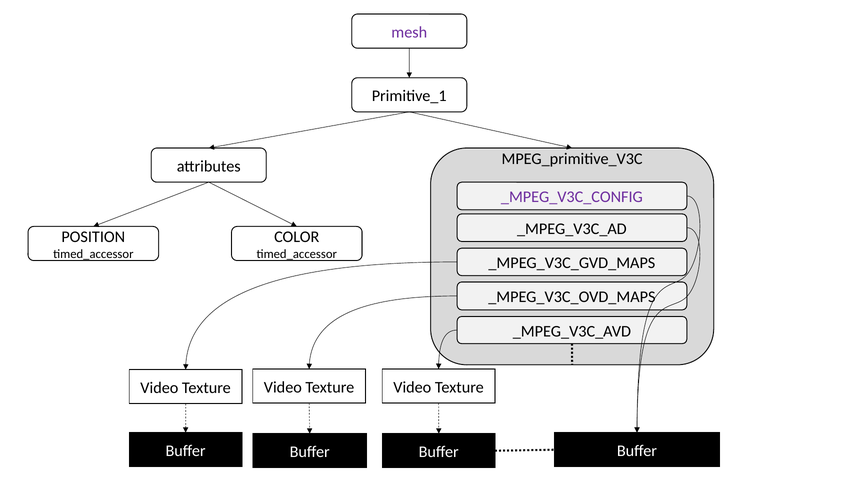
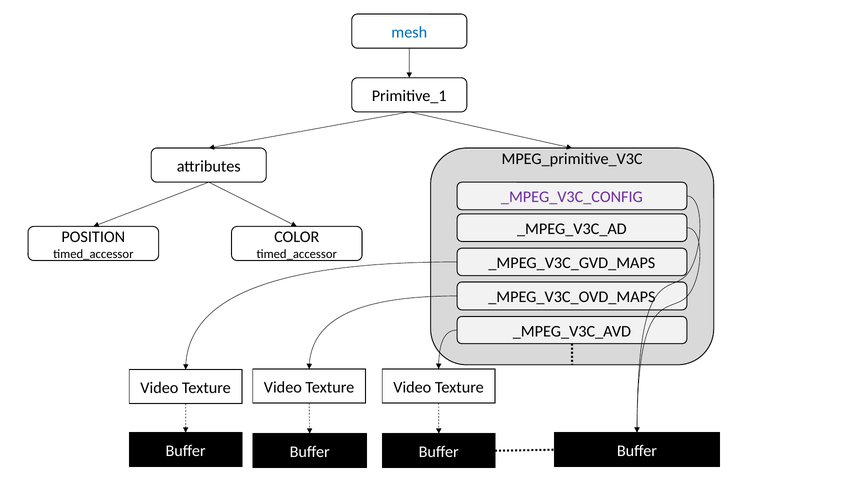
mesh colour: purple -> blue (409, 32)
